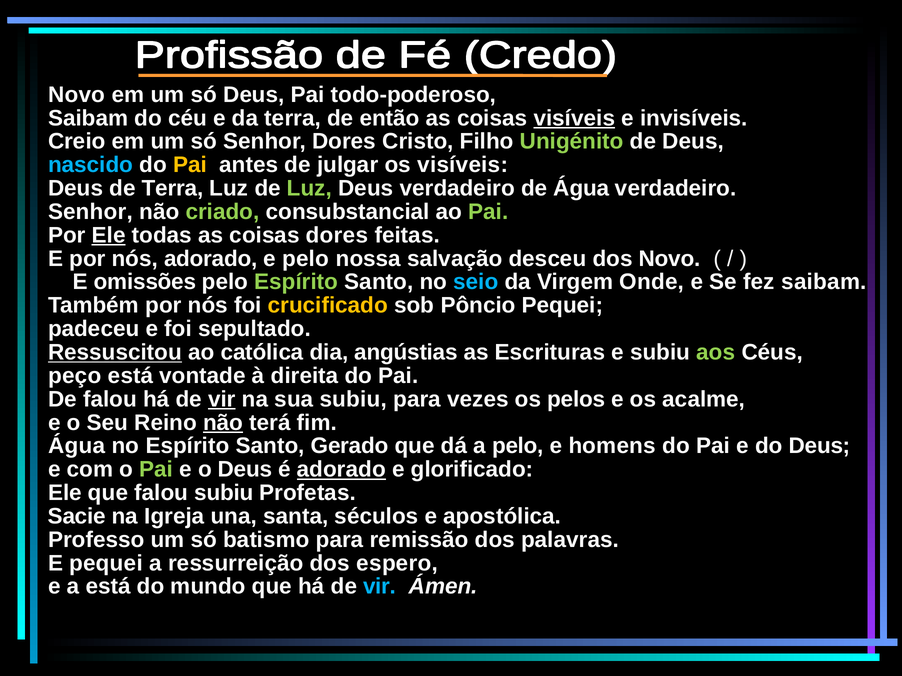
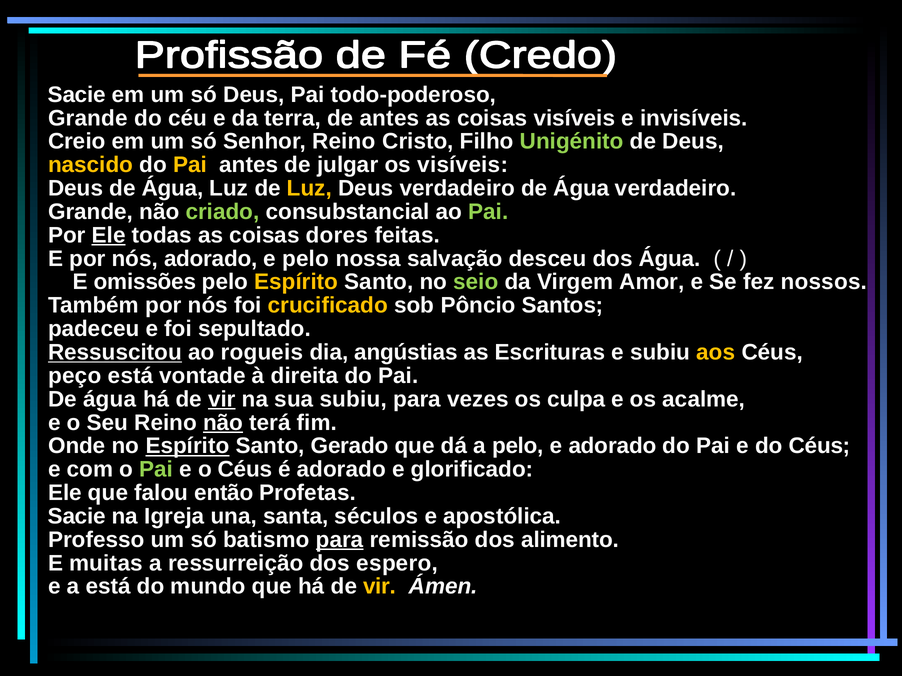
Novo: Novo -> Sacie (77, 95)
Saibam: Saibam -> Grande (88, 118)
de então: então -> antes (390, 118)
visíveis underline: present -> none (574, 118)
Senhor Dores: Dores -> Reino (344, 142)
nascido colour: light blue -> yellow (91, 165)
Deus de Terra: Terra -> Água (173, 189)
Luz colour: light green -> yellow (309, 189)
Senhor: Senhor -> Grande (91, 212)
dos Novo: Novo -> Água (670, 259)
Espírito colour: light green -> yellow (296, 282)
seio colour: light blue -> light green (476, 282)
Onde: Onde -> Amor (652, 282)
fez saibam: saibam -> nossos (824, 282)
Pôncio Pequei: Pequei -> Santos (563, 306)
católica: católica -> rogueis (262, 353)
aos colour: light green -> yellow (716, 353)
falou: falou -> água (110, 399)
pelos: pelos -> culpa (576, 399)
Água: Água -> Onde (77, 446)
Espírito underline: none -> present (187, 446)
e homens: homens -> adorado (612, 446)
do Deus: Deus -> Céus (820, 446)
o Deus: Deus -> Céus (245, 470)
adorado underline: present -> none (341, 470)
falou subiu: subiu -> então (224, 493)
para underline: none -> present (340, 540)
palavras: palavras -> alimento (570, 540)
E pequei: pequei -> muitas (106, 564)
vir colour: light blue -> yellow (380, 587)
